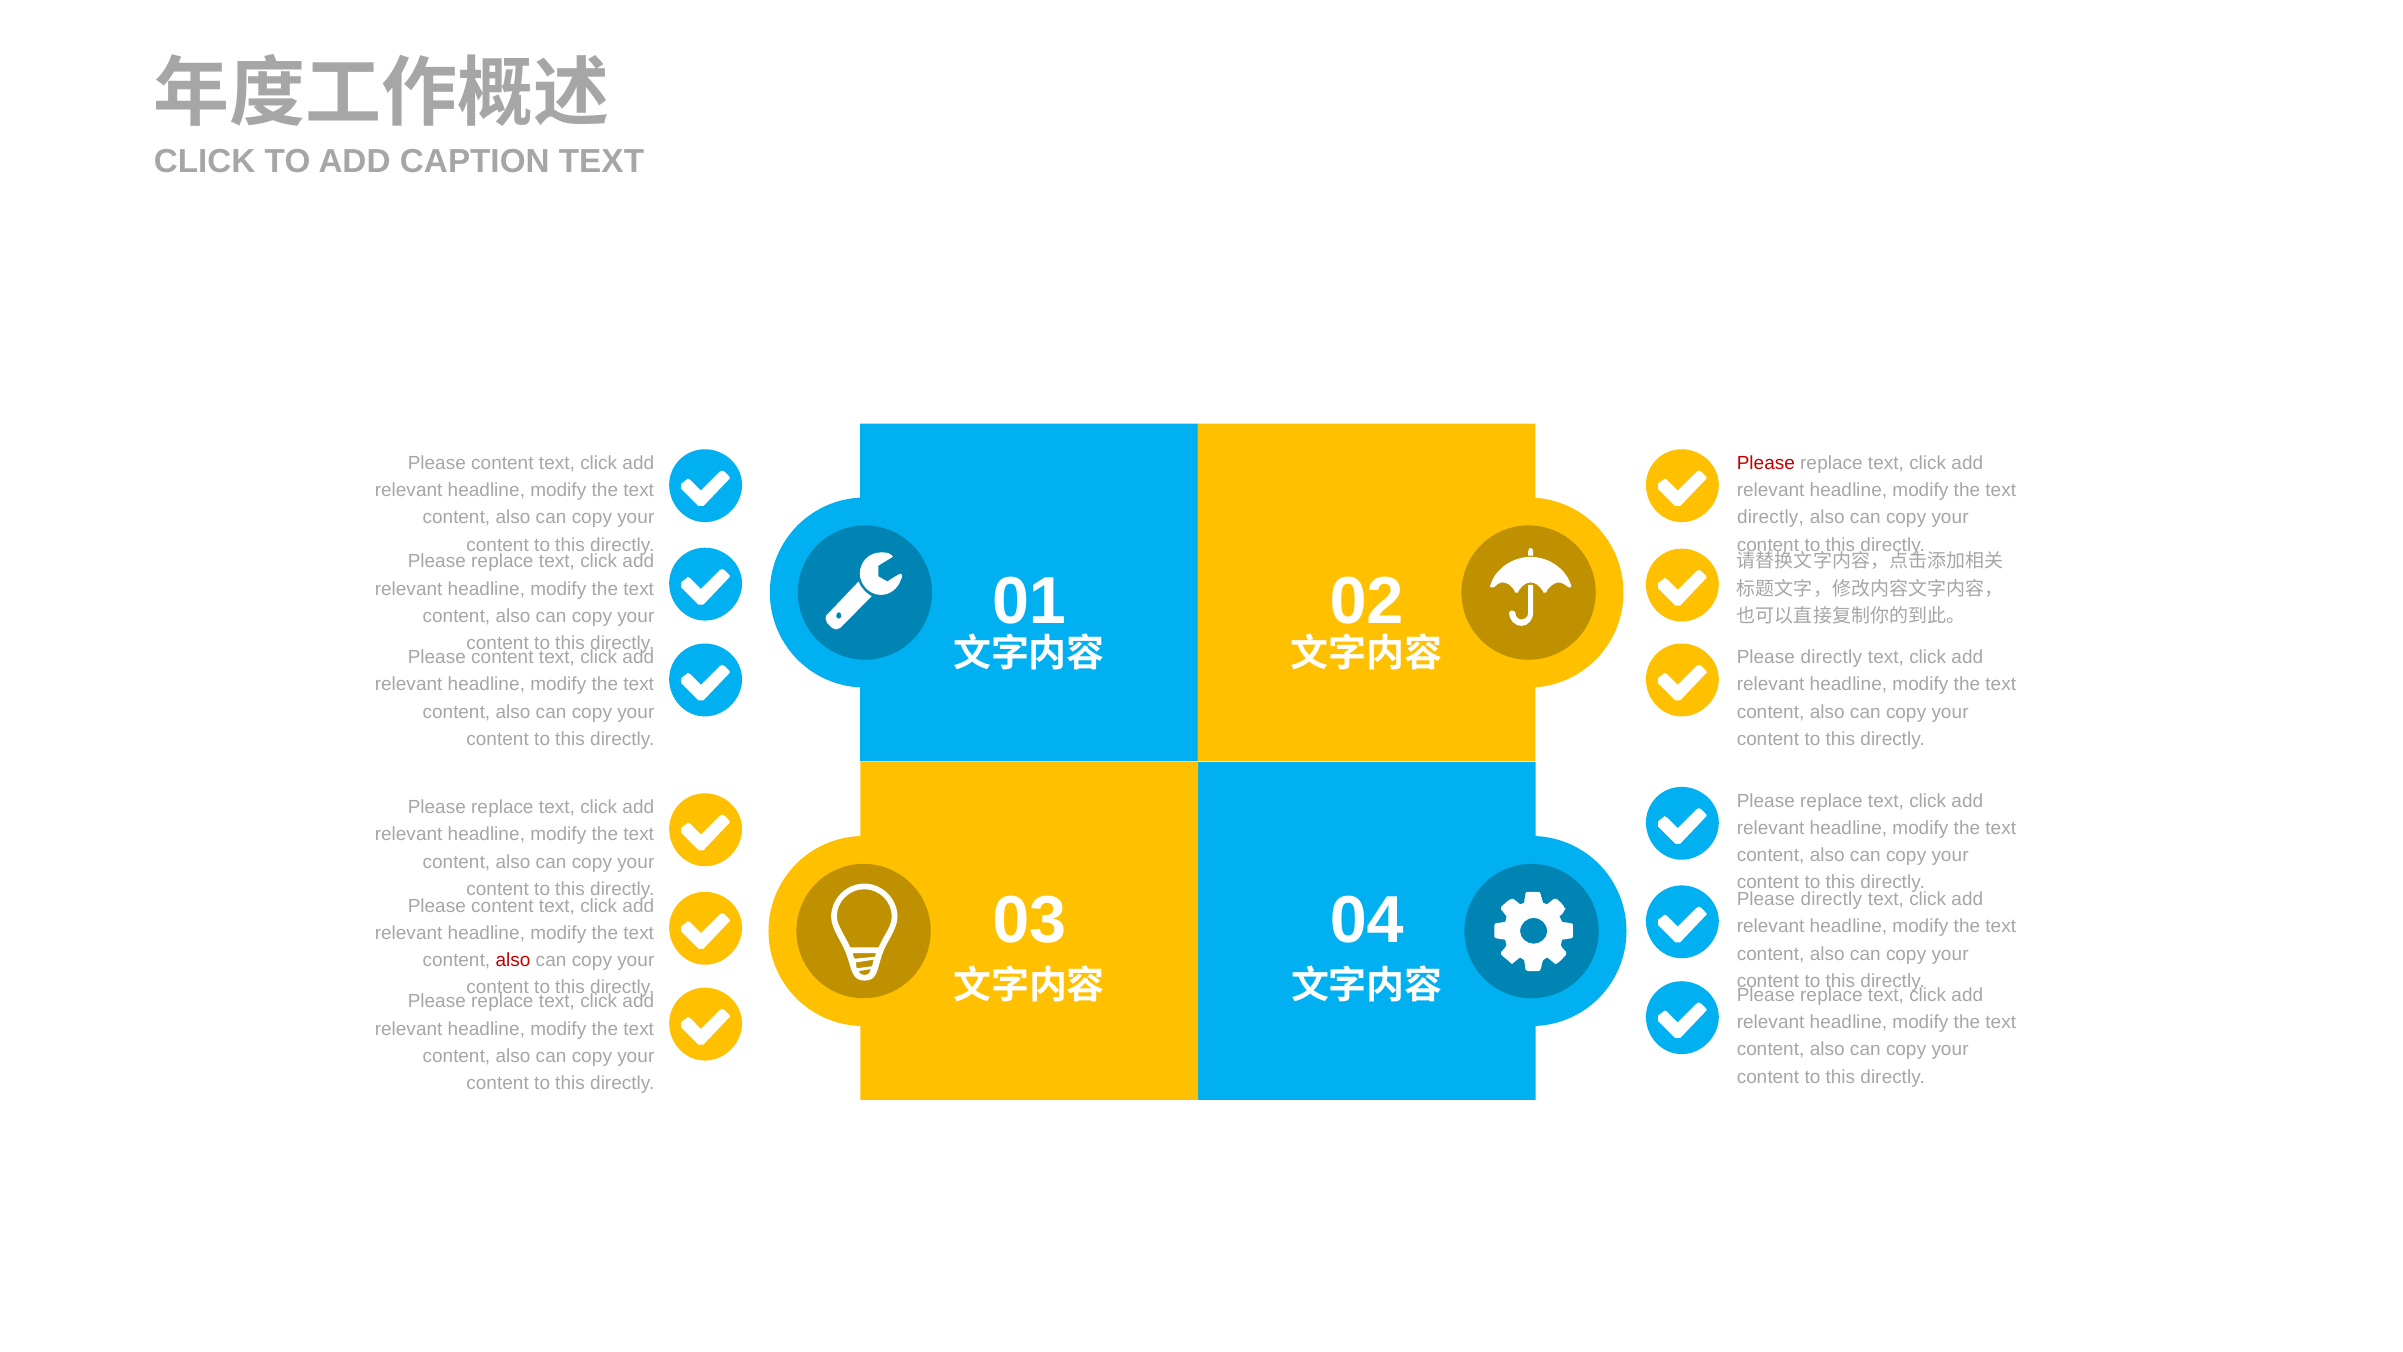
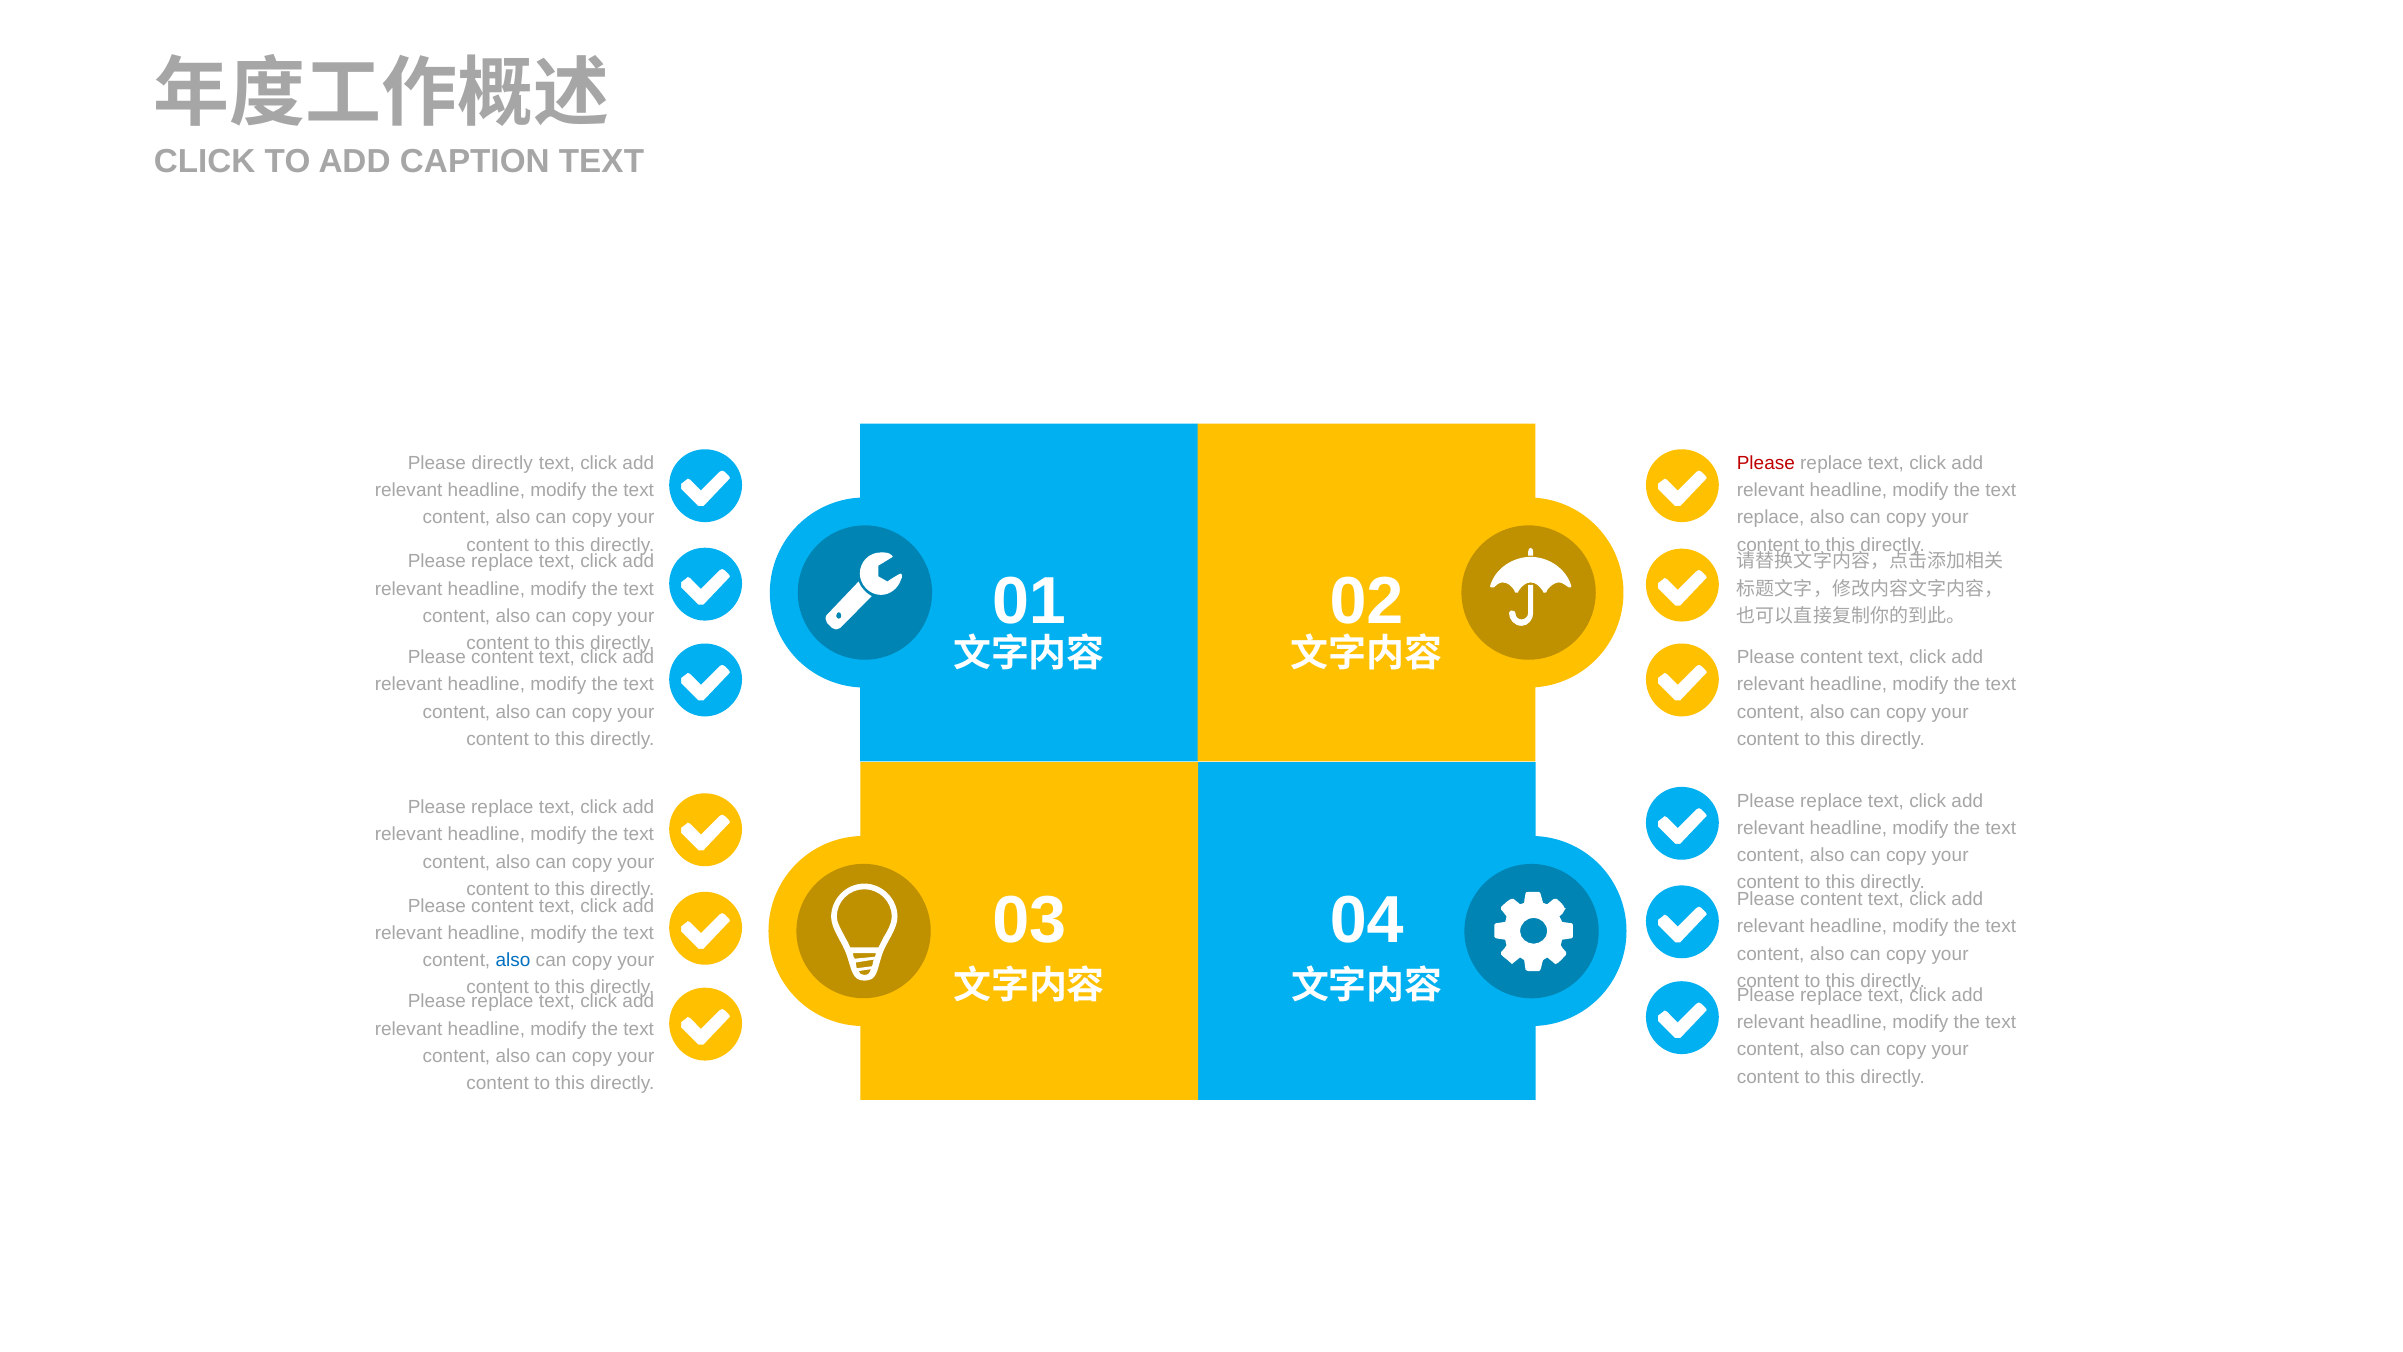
content: content -> directly (502, 463)
directly: directly -> replace (1771, 518)
directly: directly -> content (1831, 657)
directly: directly -> content (1831, 899)
also colour: red -> blue (513, 960)
